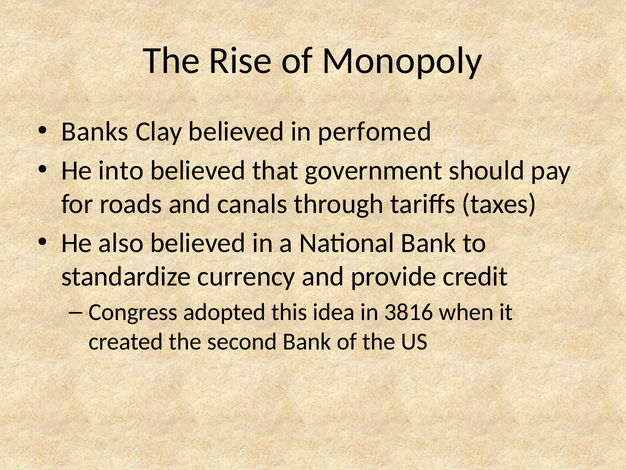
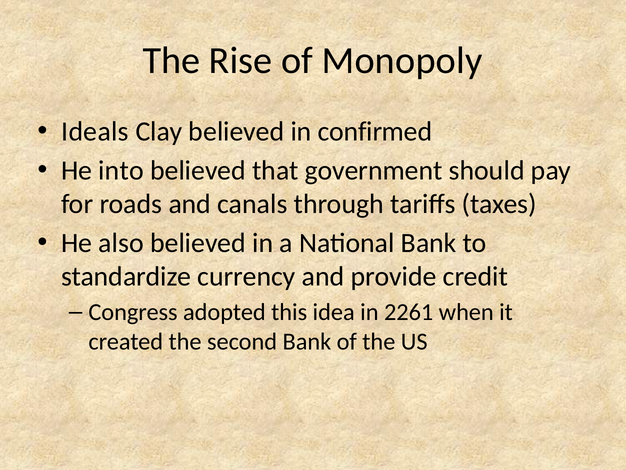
Banks: Banks -> Ideals (95, 131)
perfomed: perfomed -> confirmed (375, 131)
3816: 3816 -> 2261 (409, 312)
